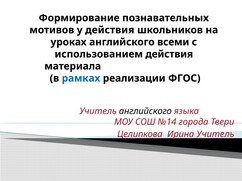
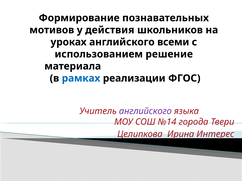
использованием действия: действия -> решение (169, 54)
английского colour: black -> purple (145, 111)
Ирина Учитель: Учитель -> Интерес (215, 135)
